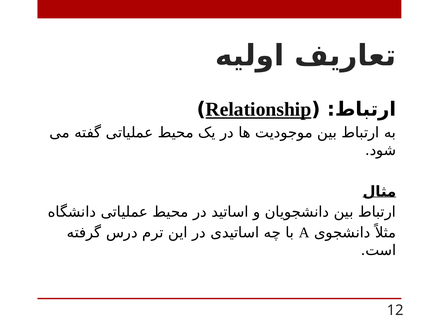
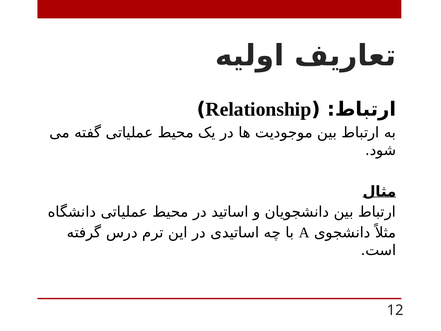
Relationship underline: present -> none (258, 109)
